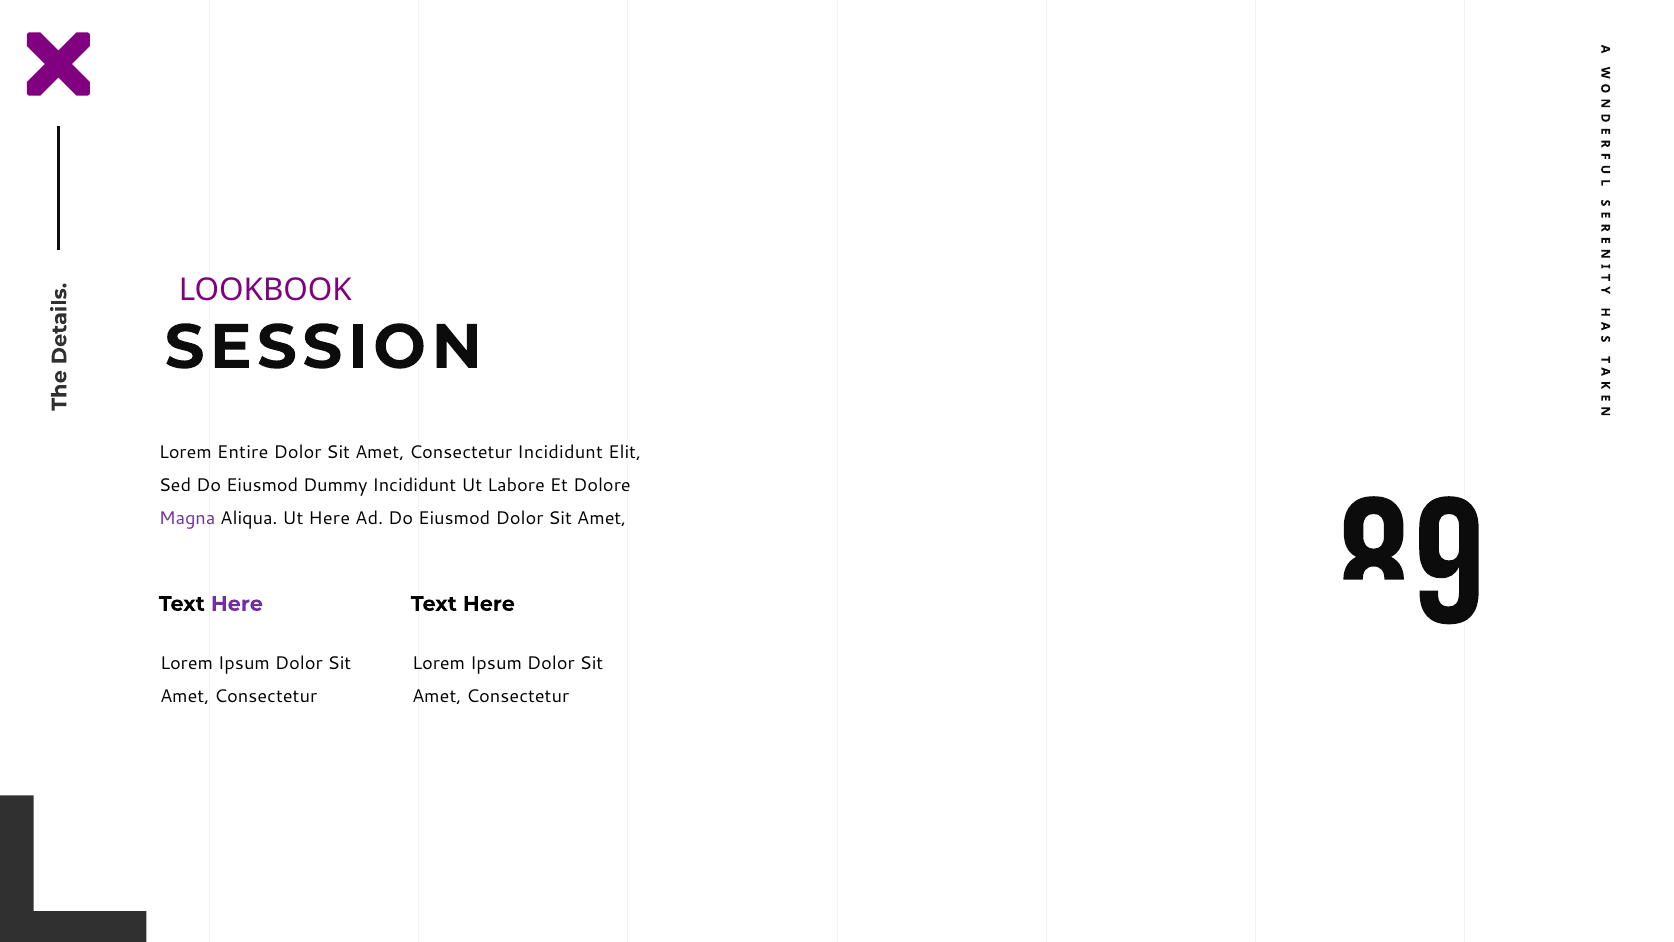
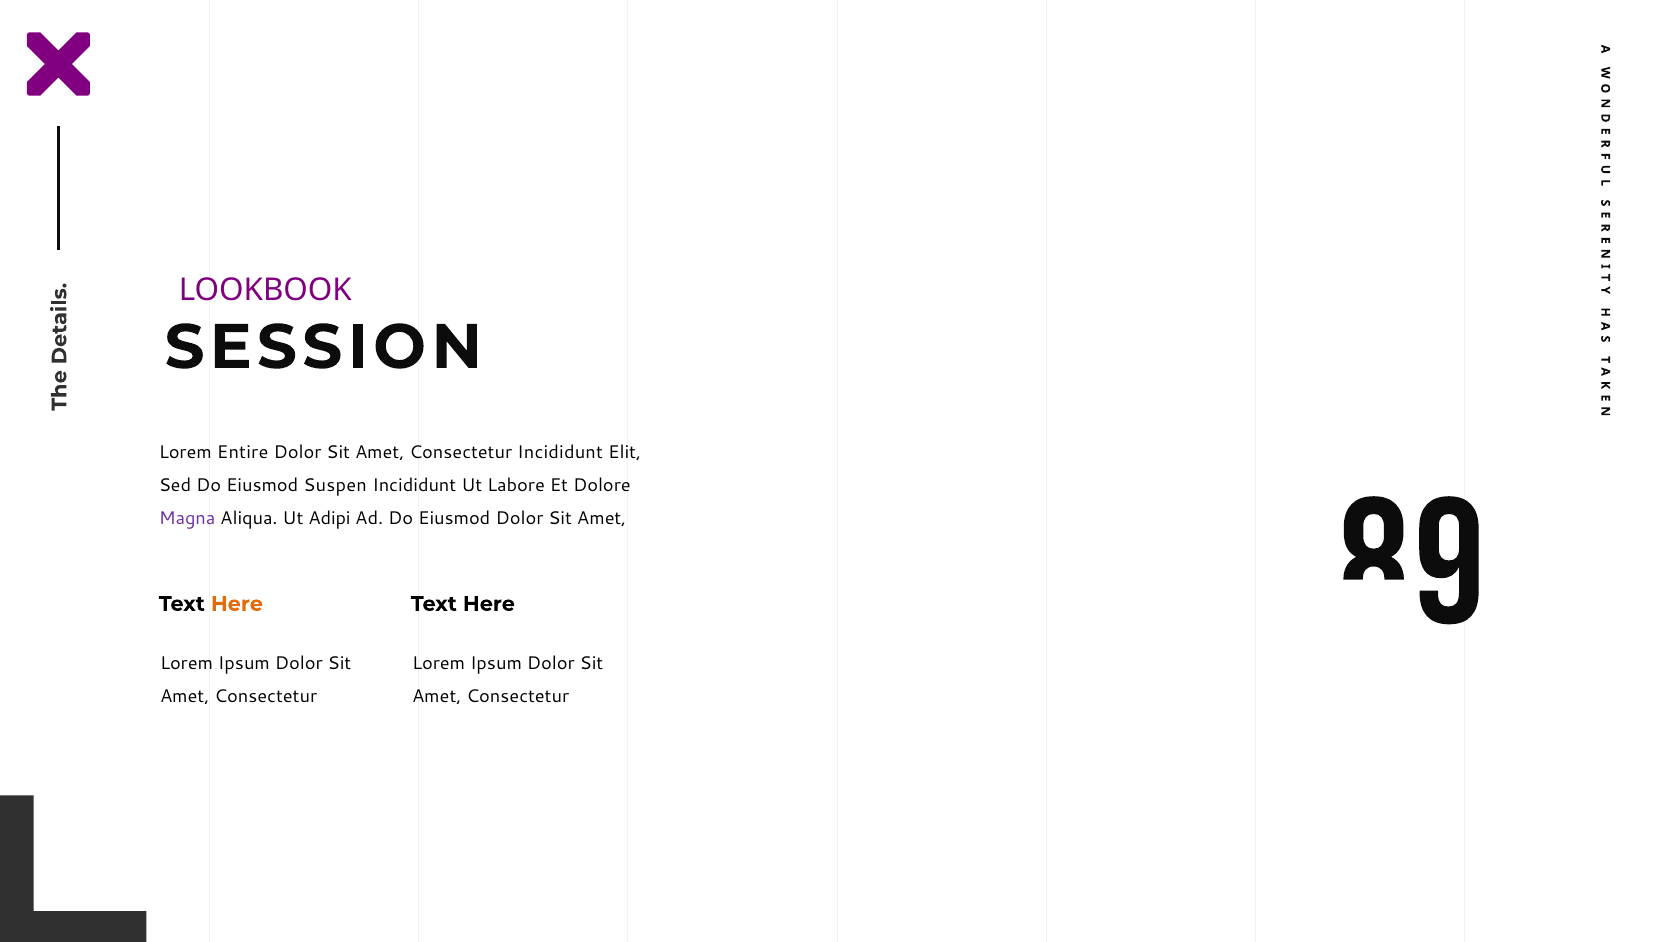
Dummy: Dummy -> Suspen (335, 485)
Ut Here: Here -> Adipi (329, 518)
Here colour: purple -> orange (237, 604)
